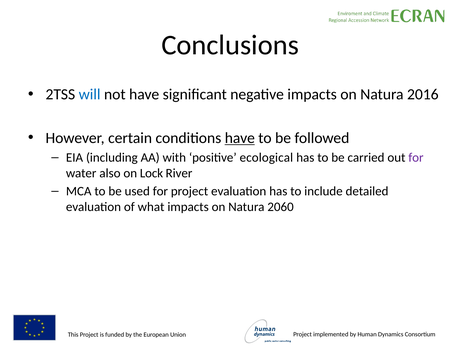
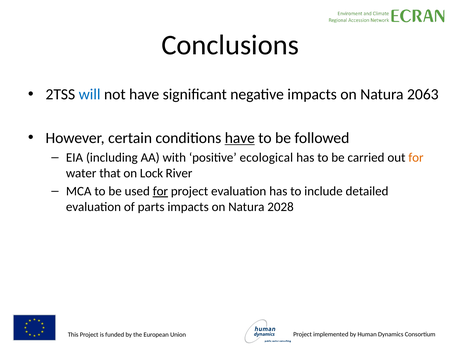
2016: 2016 -> 2063 (423, 94)
for colour: purple -> orange (416, 158)
also: also -> that (110, 173)
for underline: none -> present (160, 191)
what: what -> parts (151, 207)
2060: 2060 -> 2028 (281, 207)
